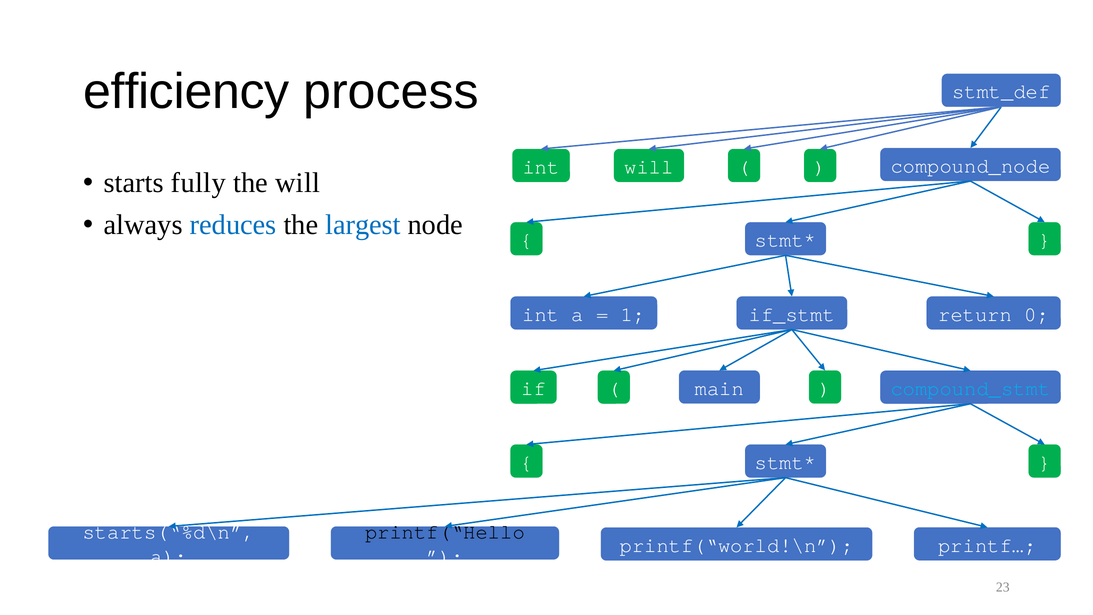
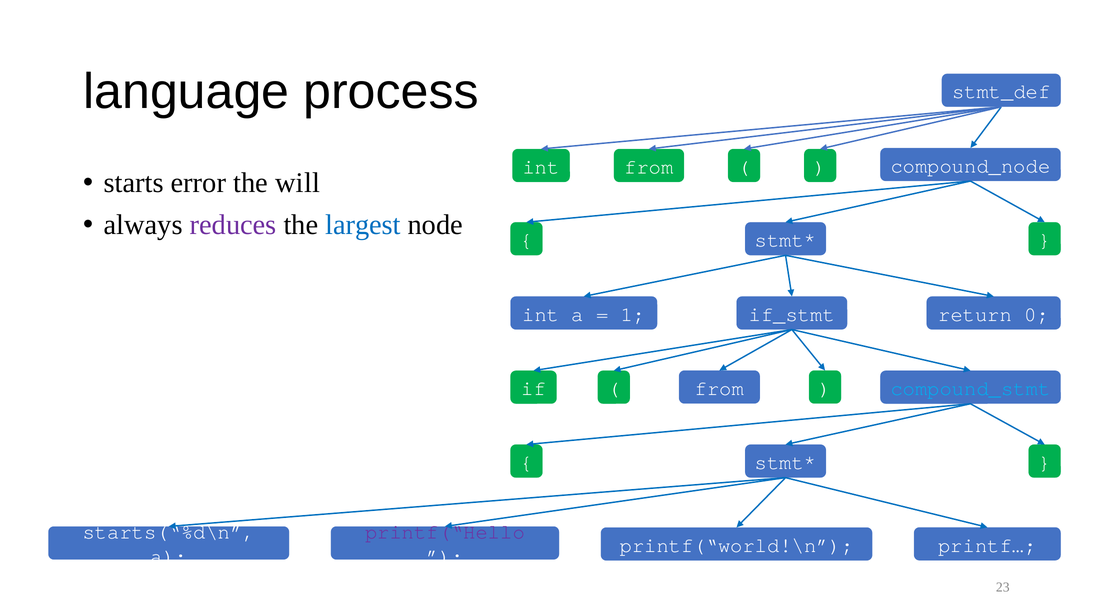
efficiency: efficiency -> language (186, 92)
int will: will -> from (649, 167)
fully: fully -> error (198, 183)
reduces colour: blue -> purple (233, 225)
main: main -> from (719, 388)
printf(“Hello colour: black -> purple (445, 532)
